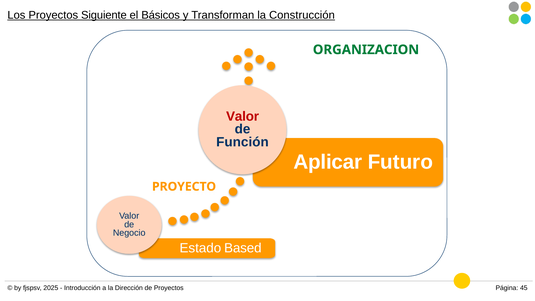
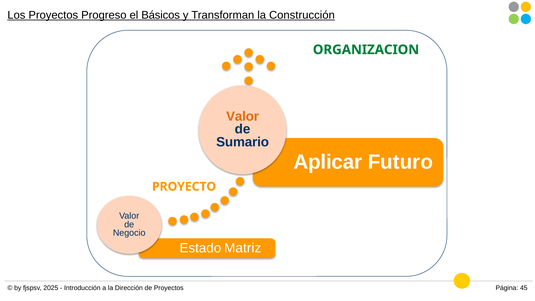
Siguiente: Siguiente -> Progreso (104, 15)
Valor colour: red -> orange (243, 116)
Función: Función -> Sumario (243, 142)
Based: Based -> Matriz (243, 248)
